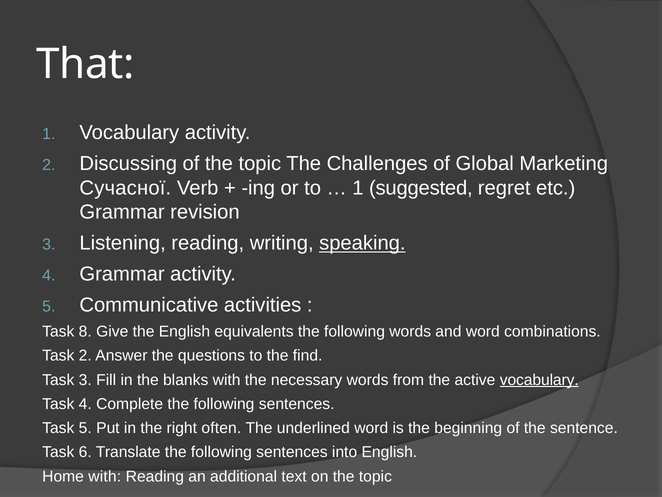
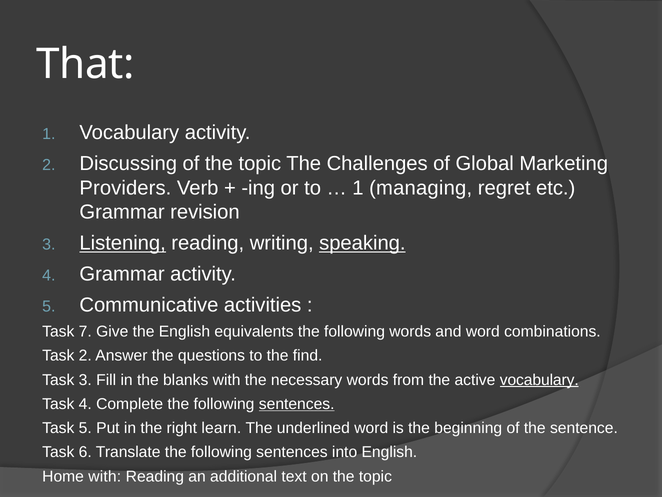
Сучасної: Сучасної -> Providers (125, 188)
suggested: suggested -> managing (421, 188)
Listening underline: none -> present (123, 243)
8: 8 -> 7 (85, 331)
sentences underline: none -> present (297, 404)
often: often -> learn (221, 428)
